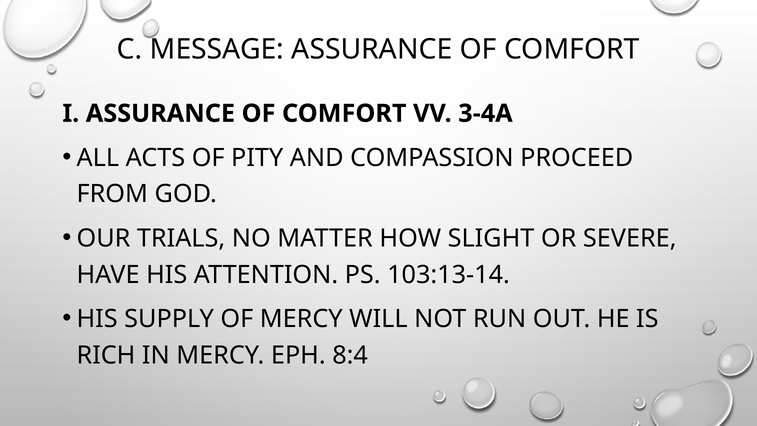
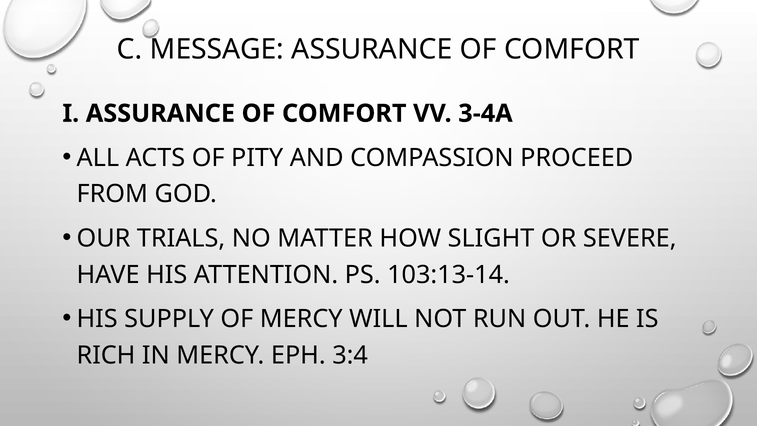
8:4: 8:4 -> 3:4 (350, 355)
